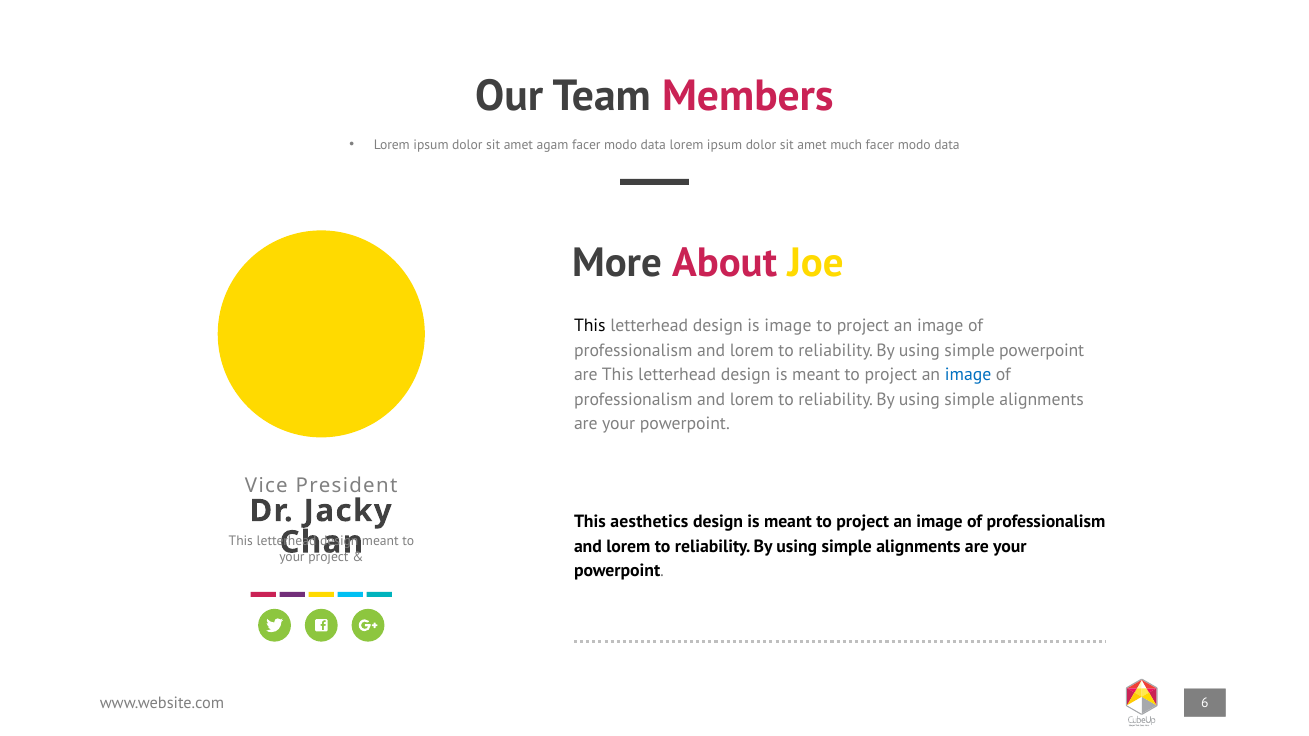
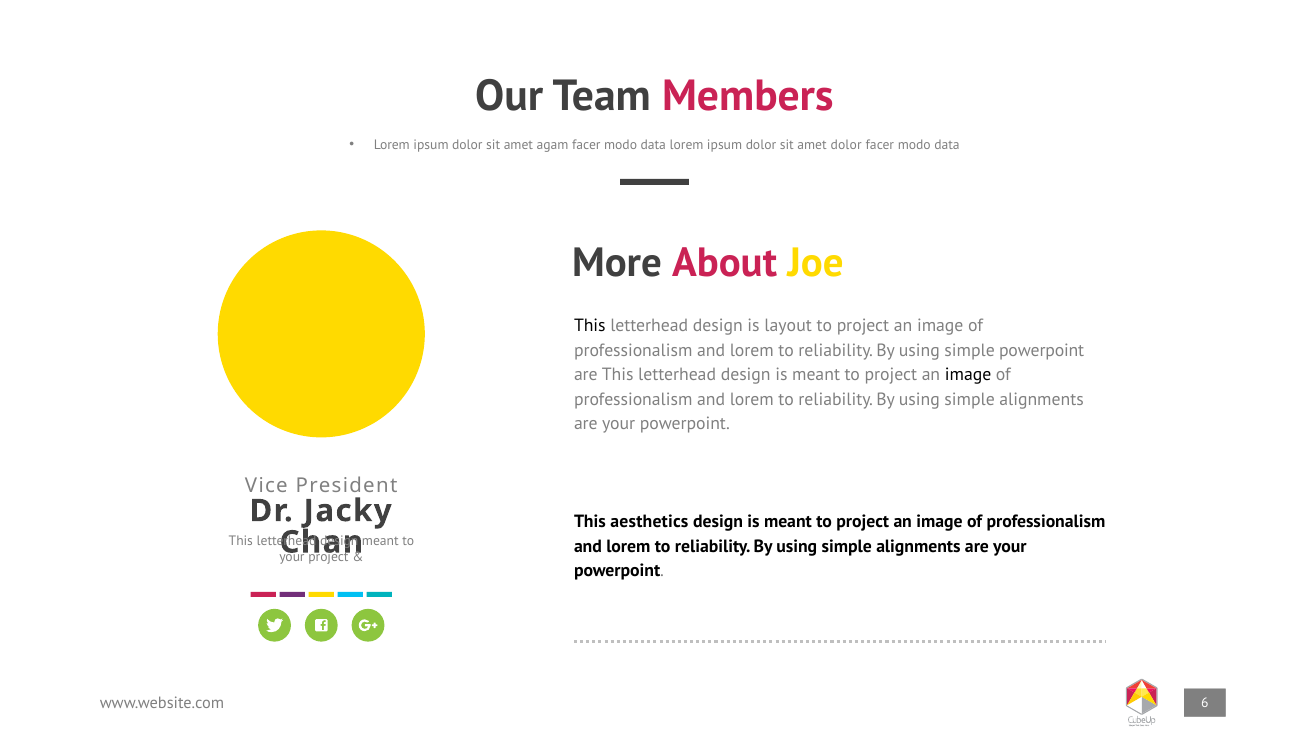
amet much: much -> dolor (846, 145)
is image: image -> layout (788, 326)
image colour: blue -> black (968, 375)
